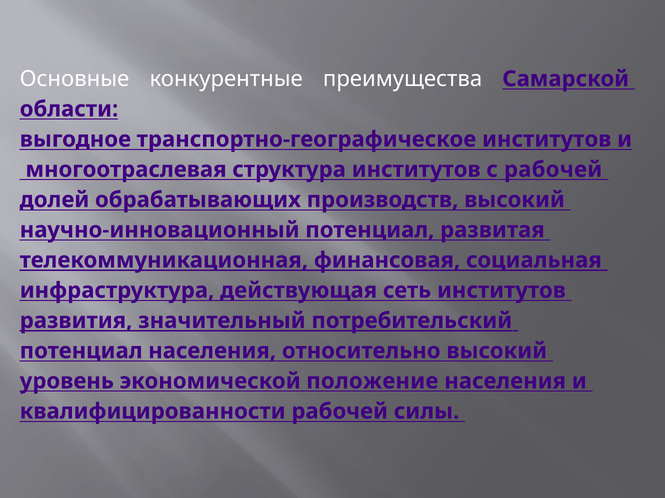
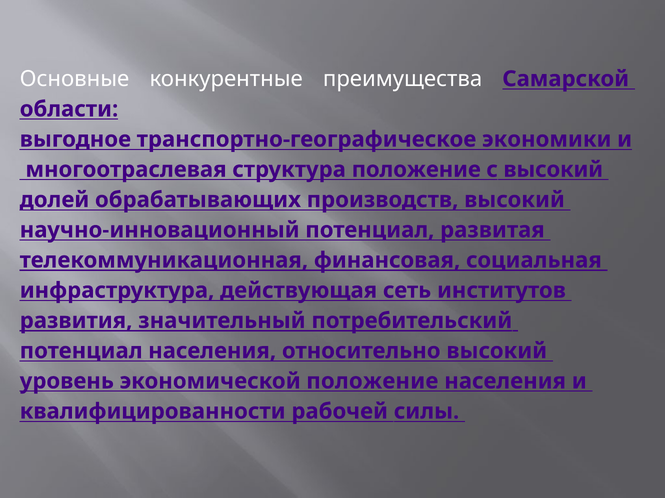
транспортно-географическое институтов: институтов -> экономики (547, 140)
структура институтов: институтов -> положение (416, 170)
с рабочей: рабочей -> высокий (553, 170)
